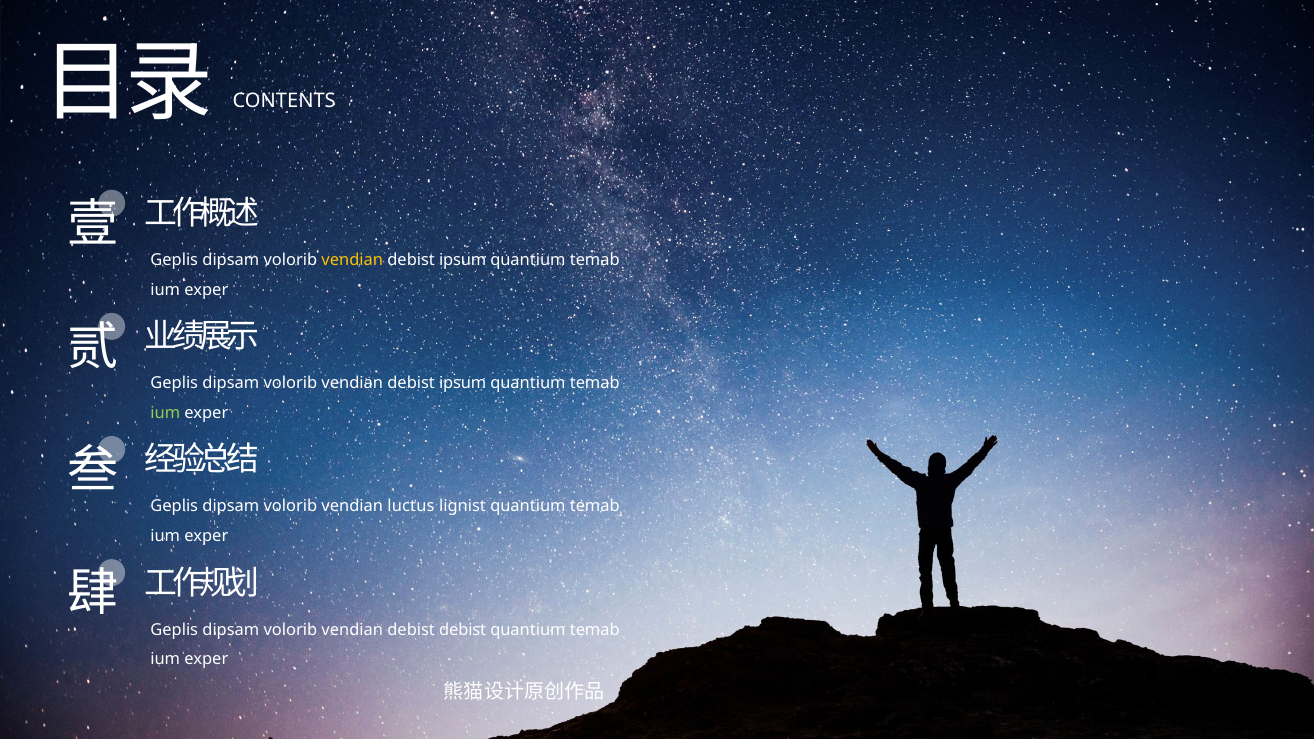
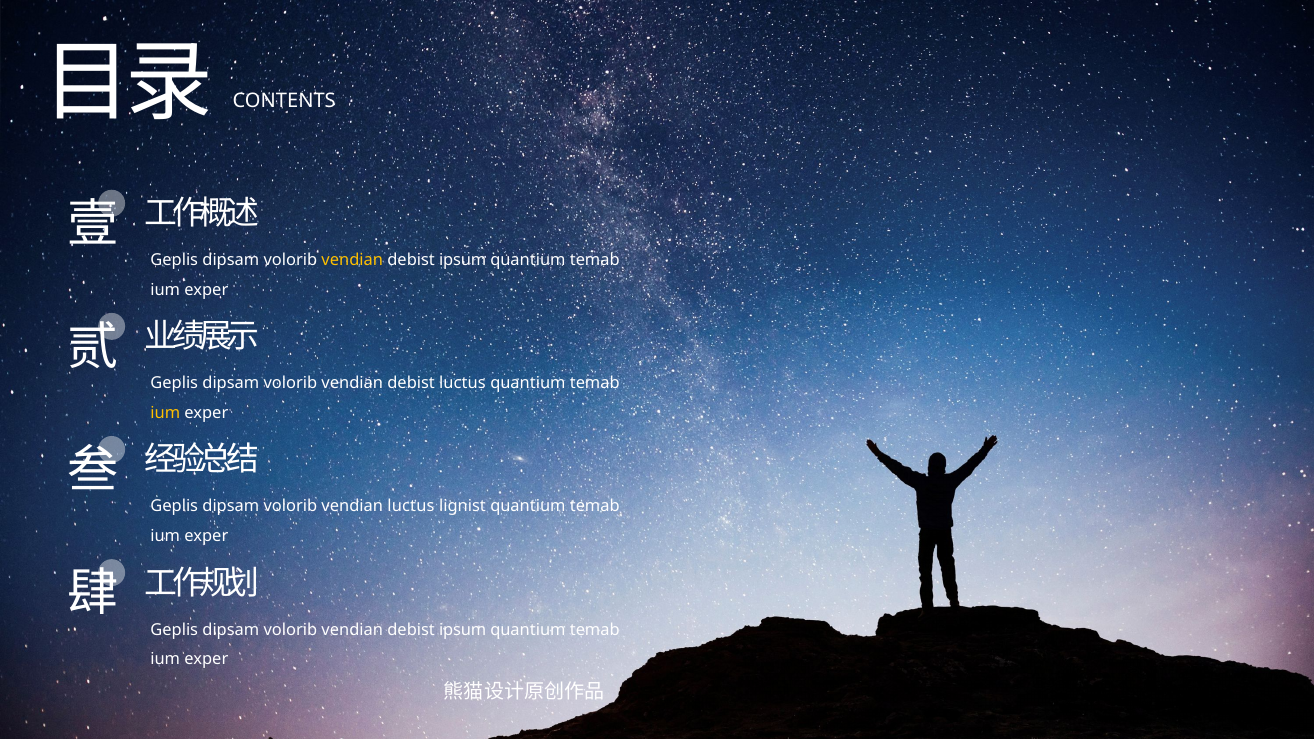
ipsum: ipsum -> luctus (463, 383)
ium colour: light green -> yellow (165, 413)
debist: debist -> ipsum (463, 630)
